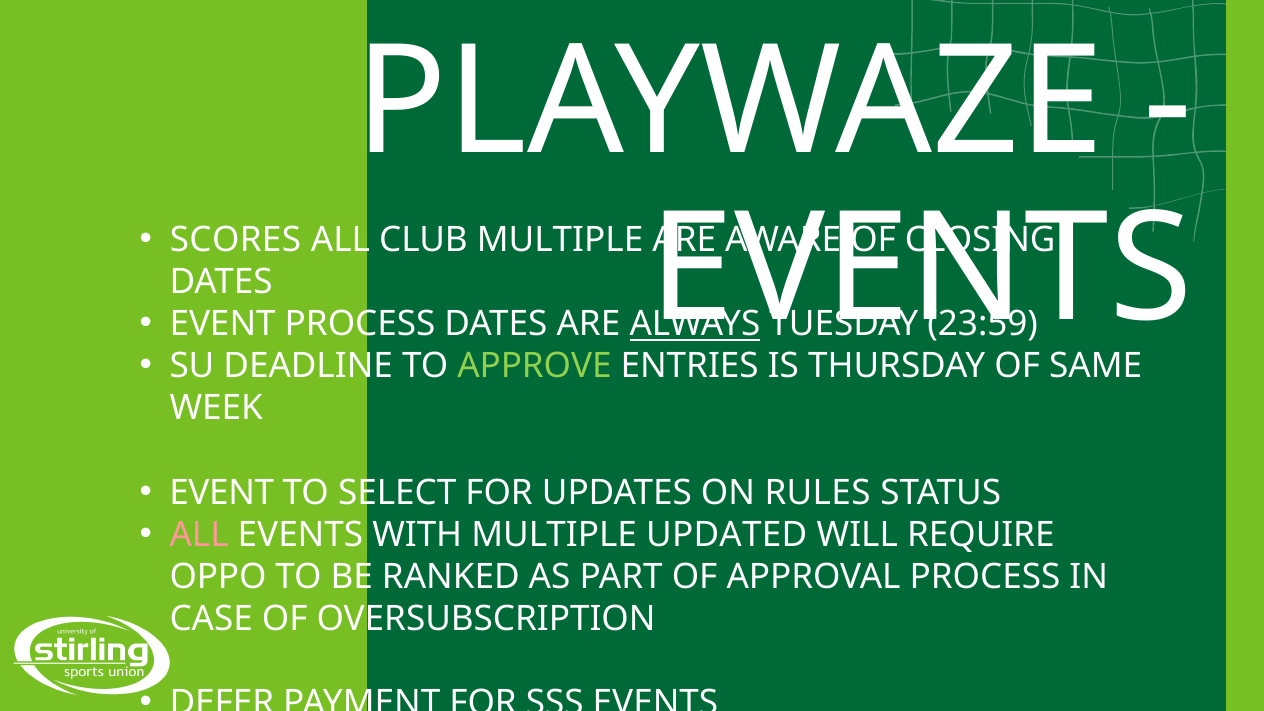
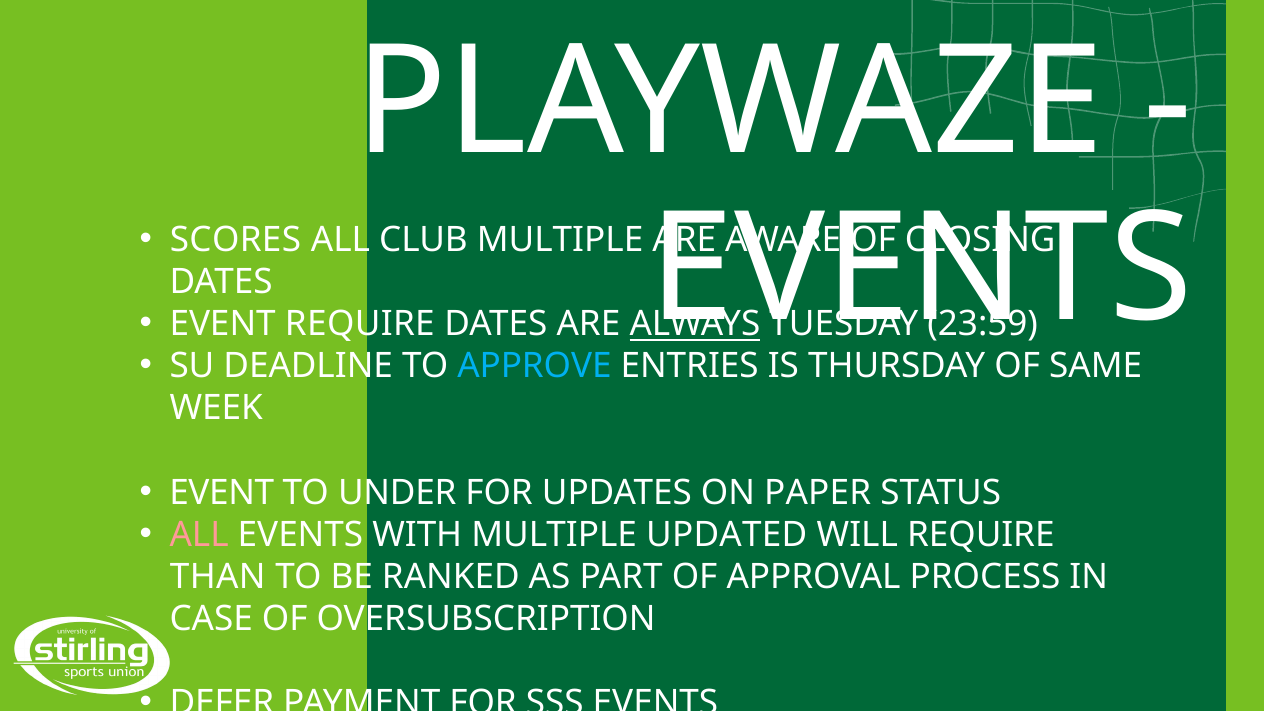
EVENT PROCESS: PROCESS -> REQUIRE (360, 324)
APPROVE colour: light green -> light blue (534, 366)
SELECT: SELECT -> UNDER (397, 493)
RULES: RULES -> PAPER (818, 493)
OPPO: OPPO -> THAN (218, 577)
